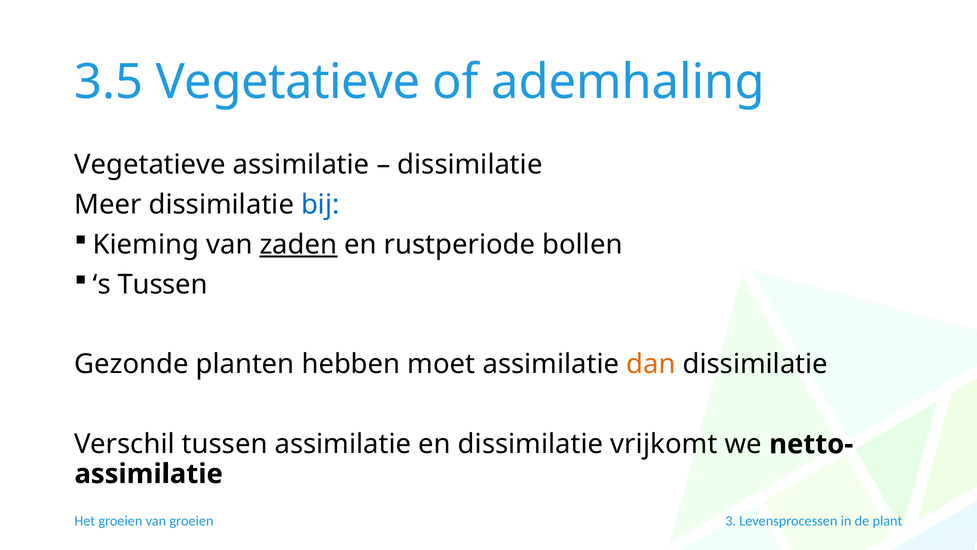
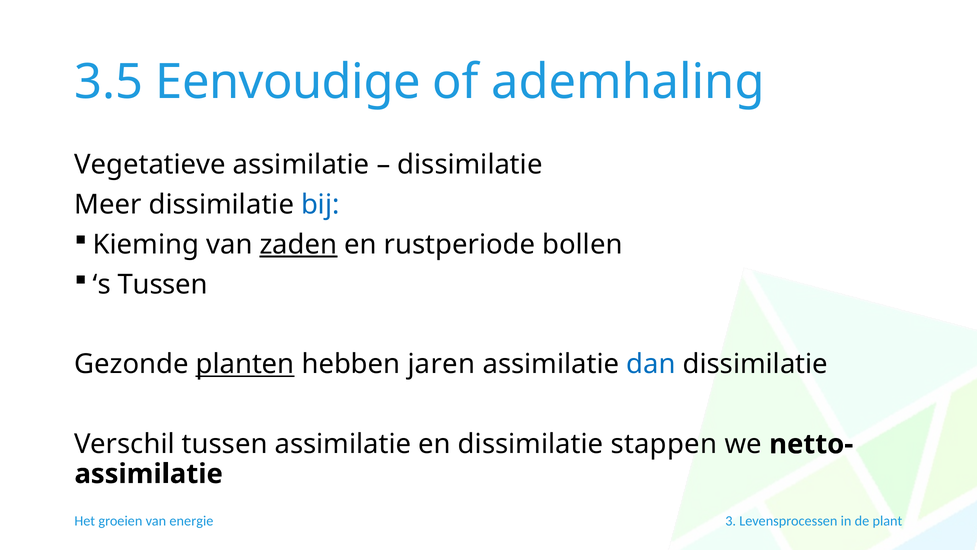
3.5 Vegetatieve: Vegetatieve -> Eenvoudige (288, 82)
planten underline: none -> present (245, 364)
moet: moet -> jaren (441, 364)
dan colour: orange -> blue (651, 364)
vrijkomt: vrijkomt -> stappen (664, 444)
van groeien: groeien -> energie (191, 521)
